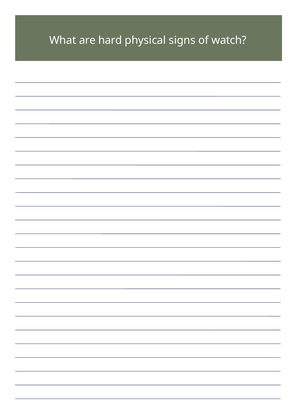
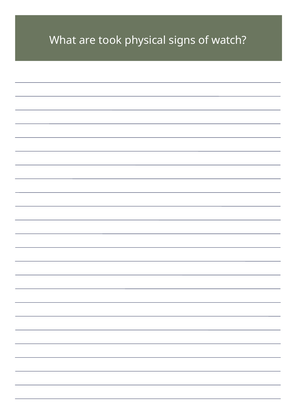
hard: hard -> took (110, 40)
